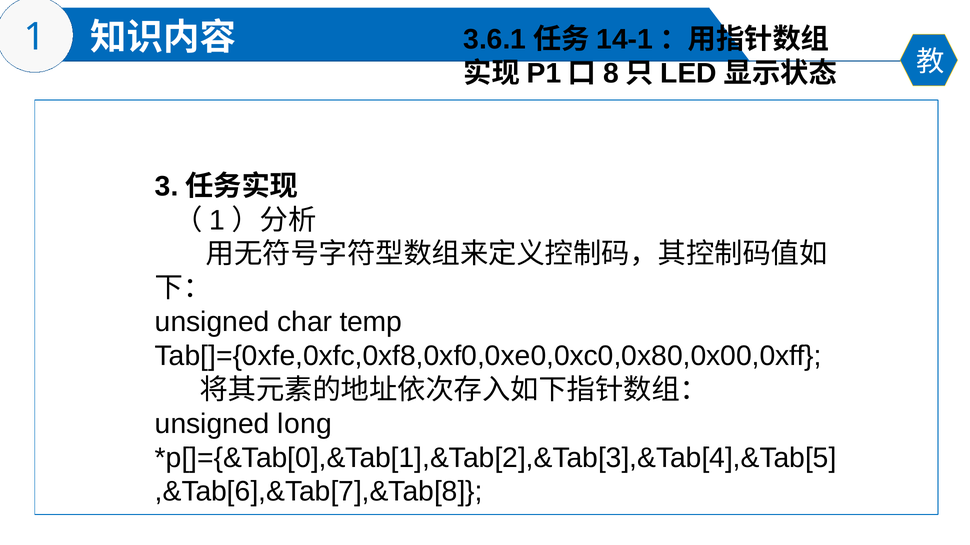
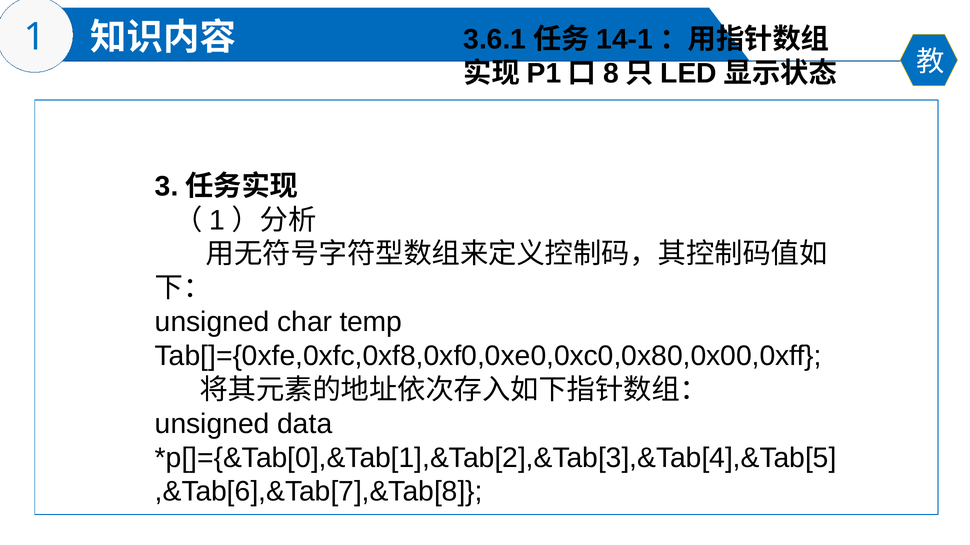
long: long -> data (305, 424)
